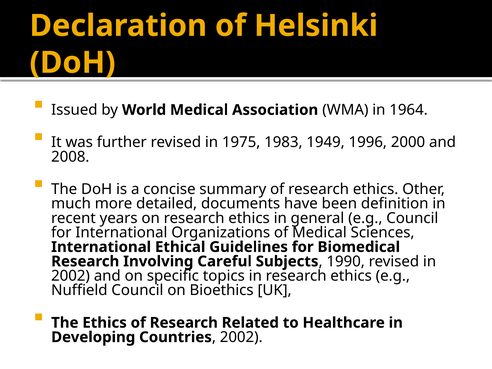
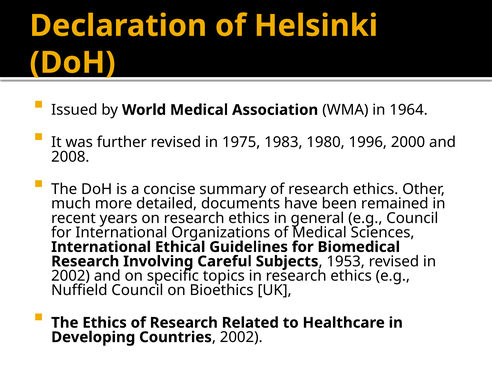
1949: 1949 -> 1980 (326, 142)
definition: definition -> remained (395, 204)
1990: 1990 -> 1953 (346, 261)
